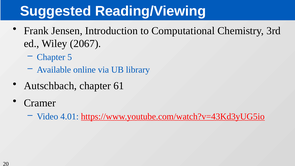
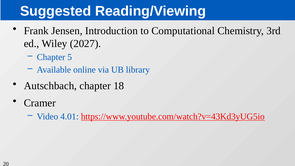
2067: 2067 -> 2027 (86, 44)
61: 61 -> 18 (119, 86)
